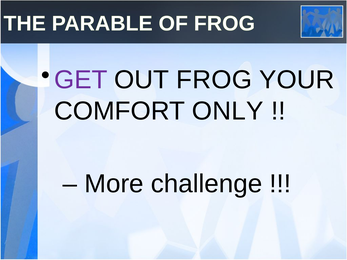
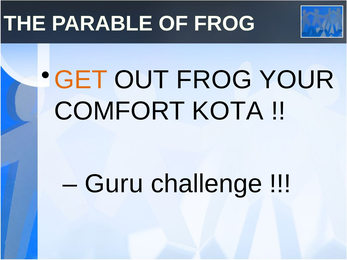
GET colour: purple -> orange (81, 80)
ONLY: ONLY -> KOTA (228, 111)
More: More -> Guru (114, 184)
